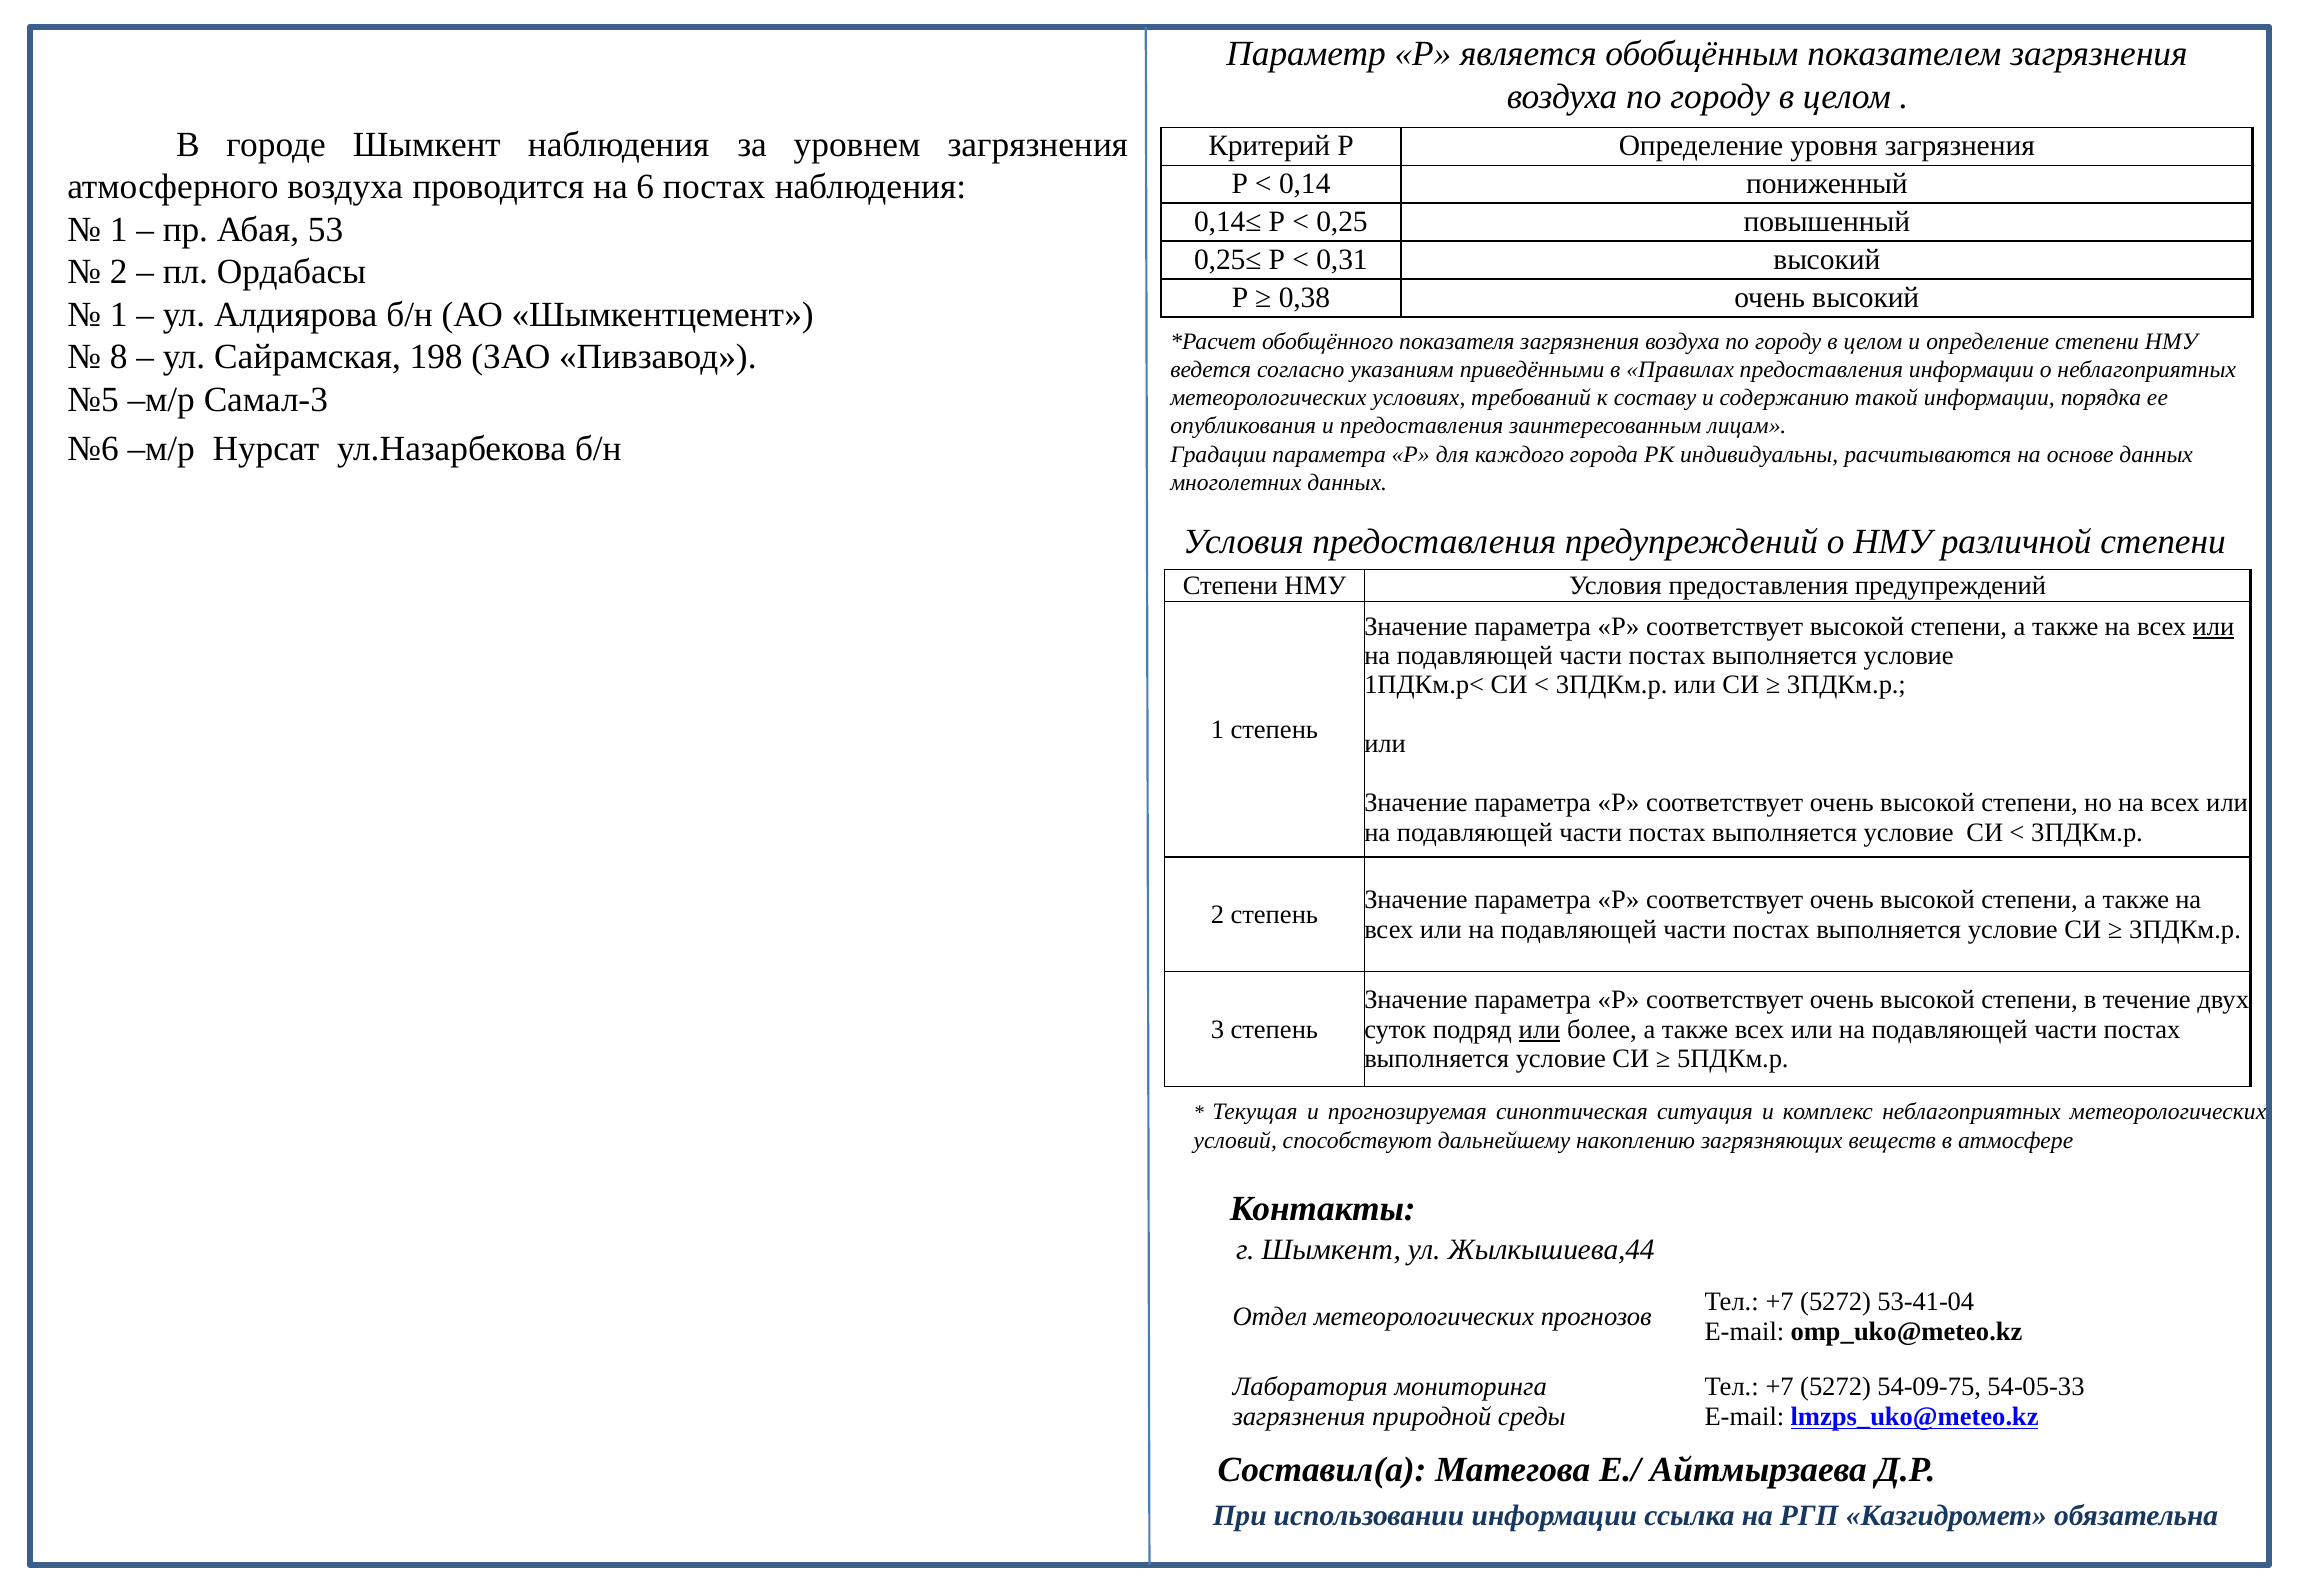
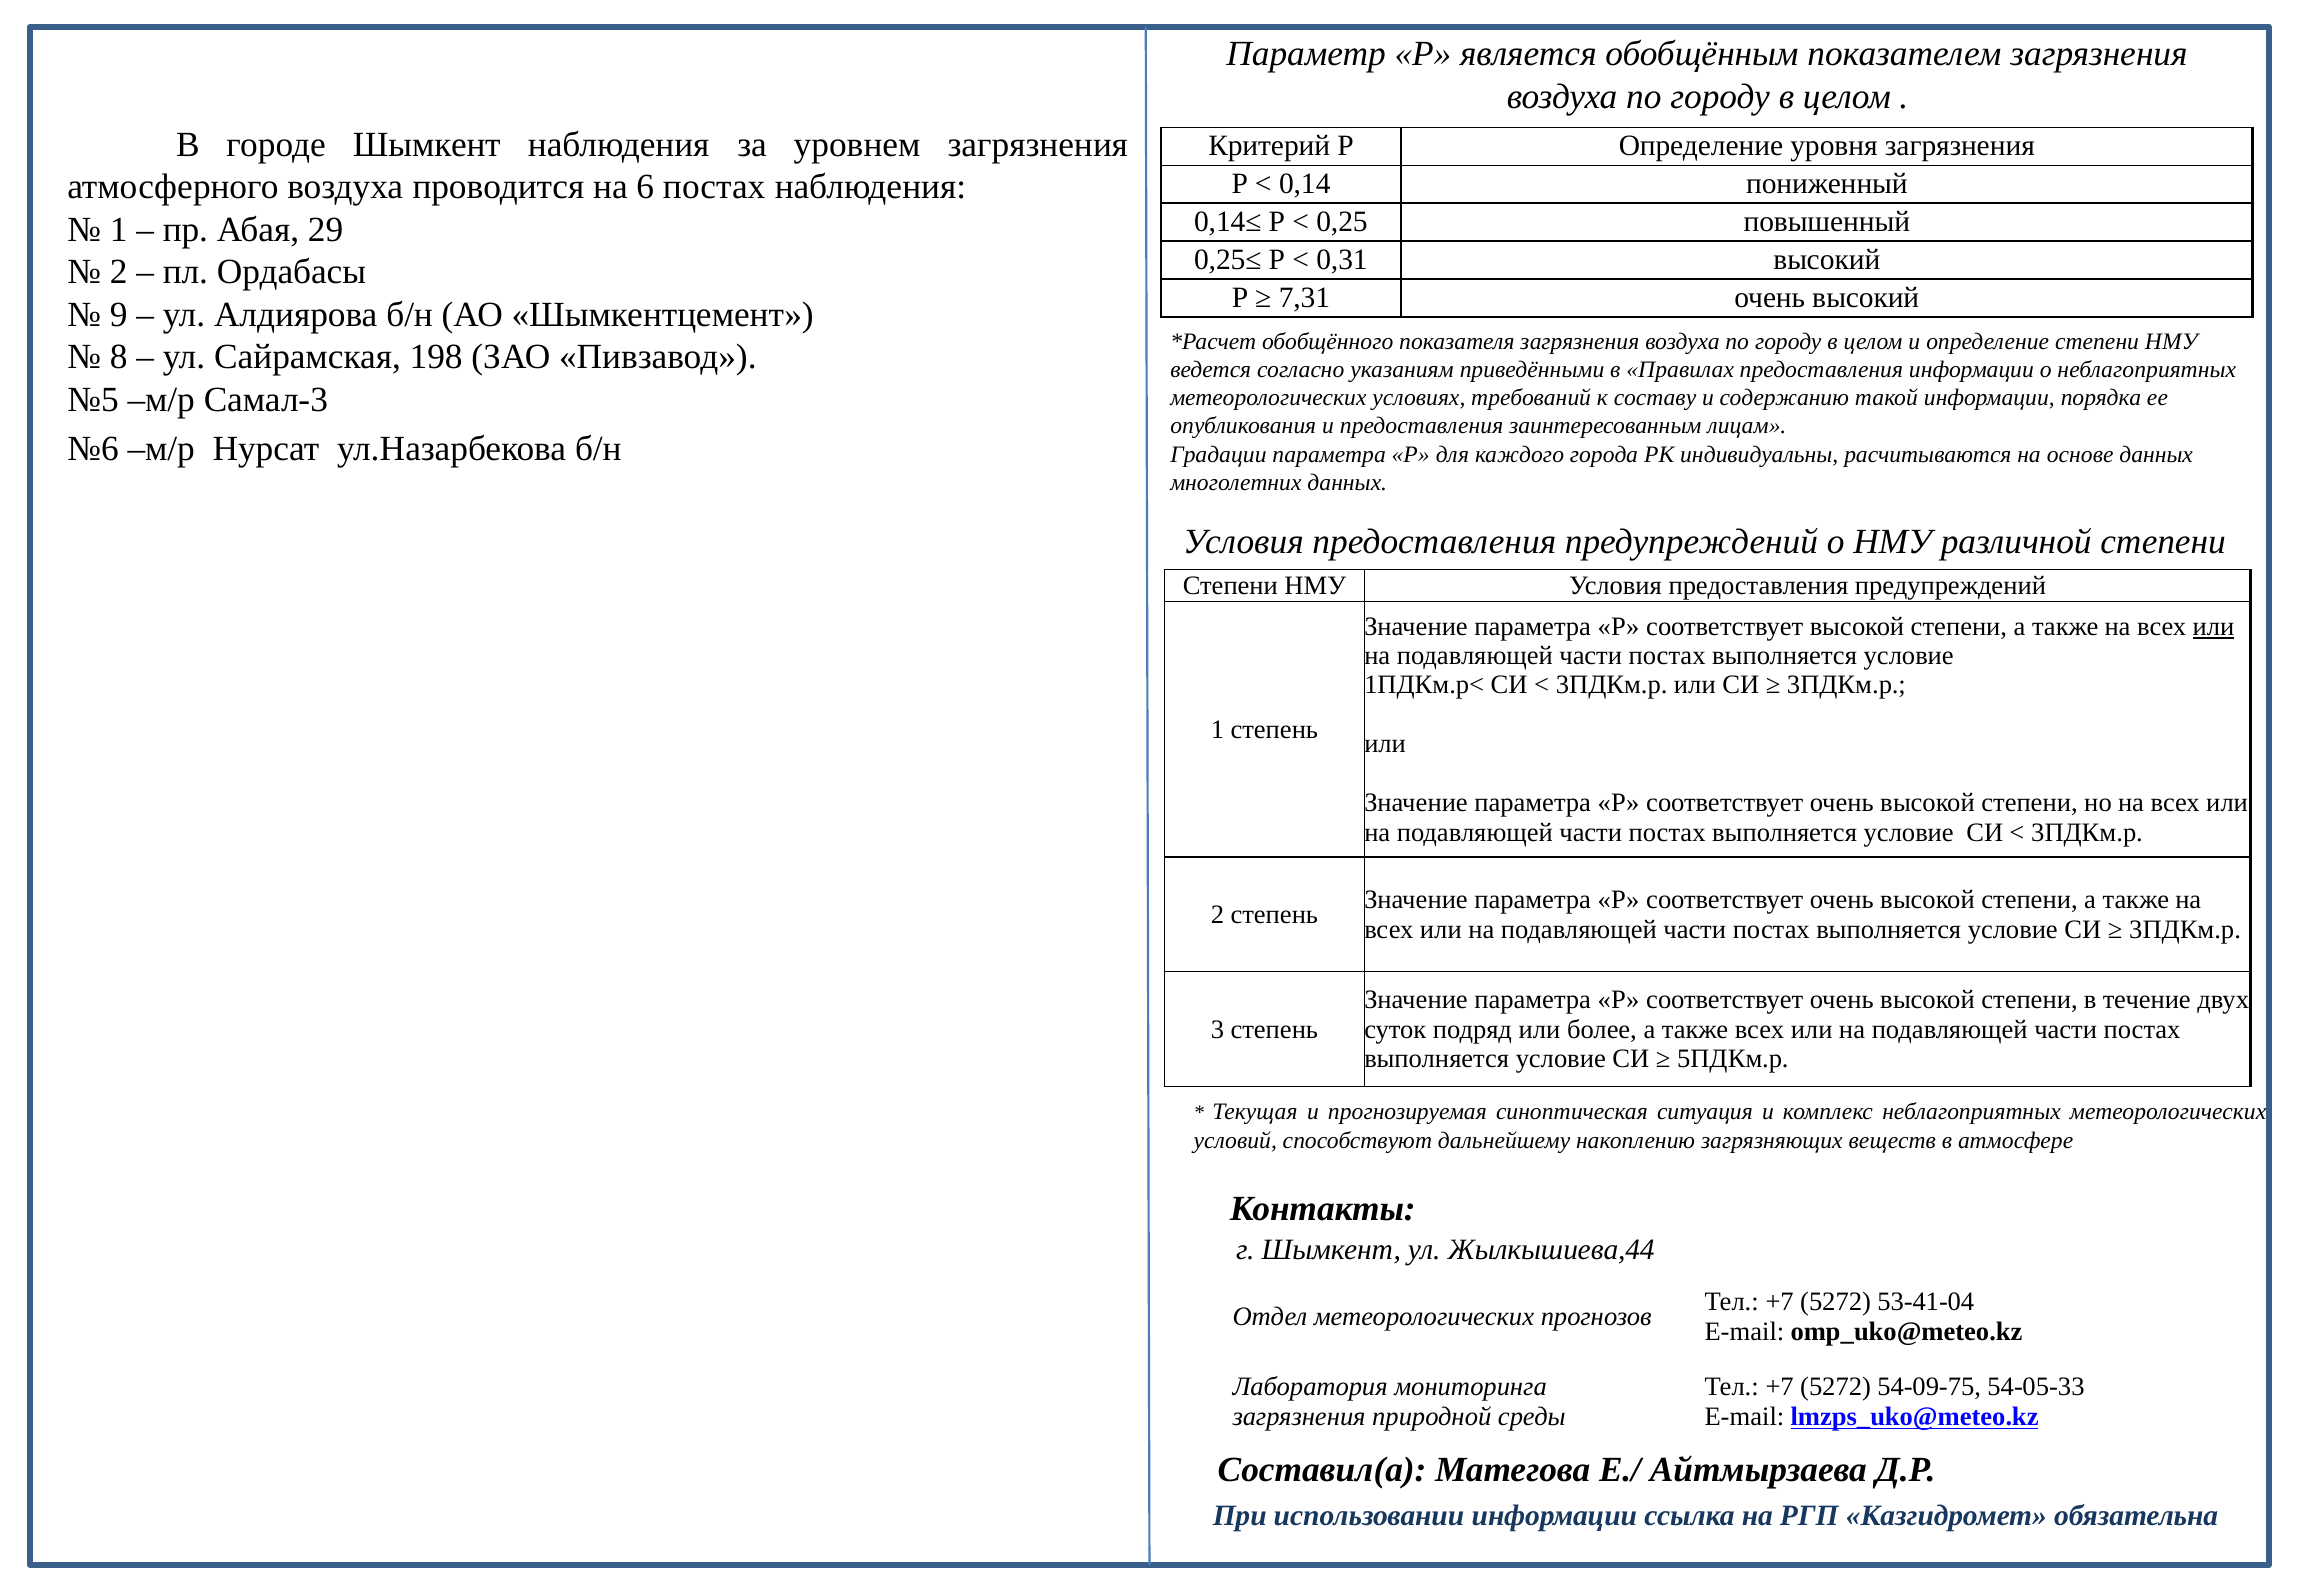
53: 53 -> 29 (326, 230)
0,38: 0,38 -> 7,31 (1304, 298)
1: 1 -> 9 (119, 315)
или underline: present -> none (1540, 1029)
